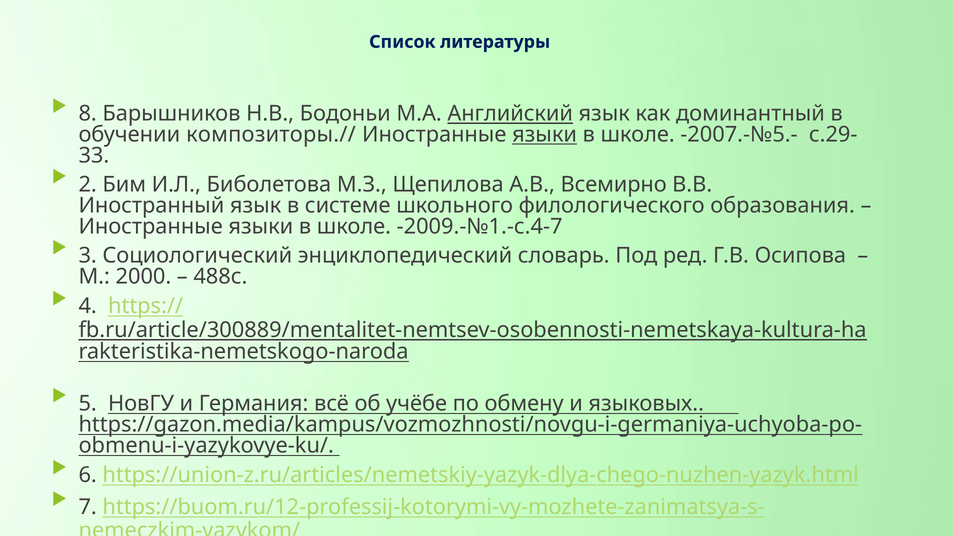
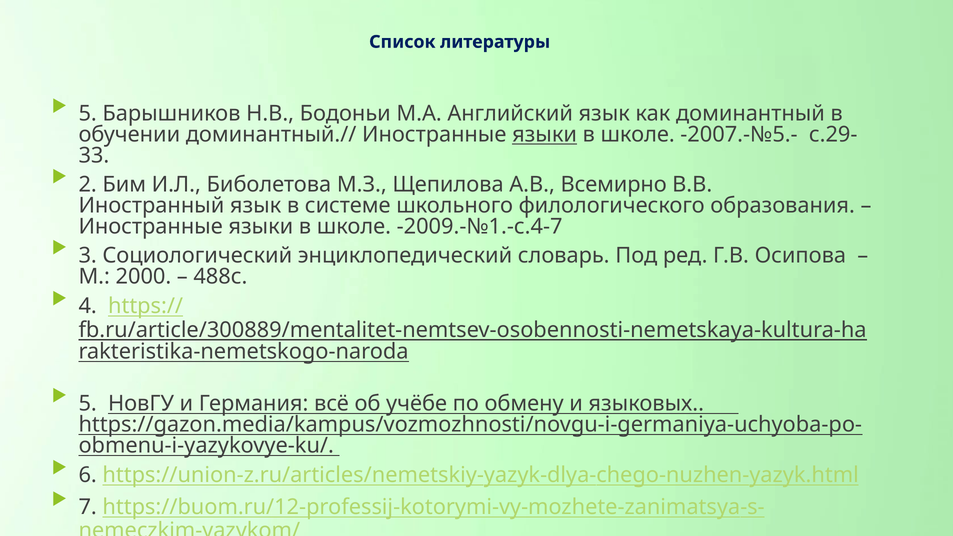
8: 8 -> 5 (88, 114)
Английский underline: present -> none (510, 114)
композиторы.//: композиторы.// -> доминантный.// (271, 135)
